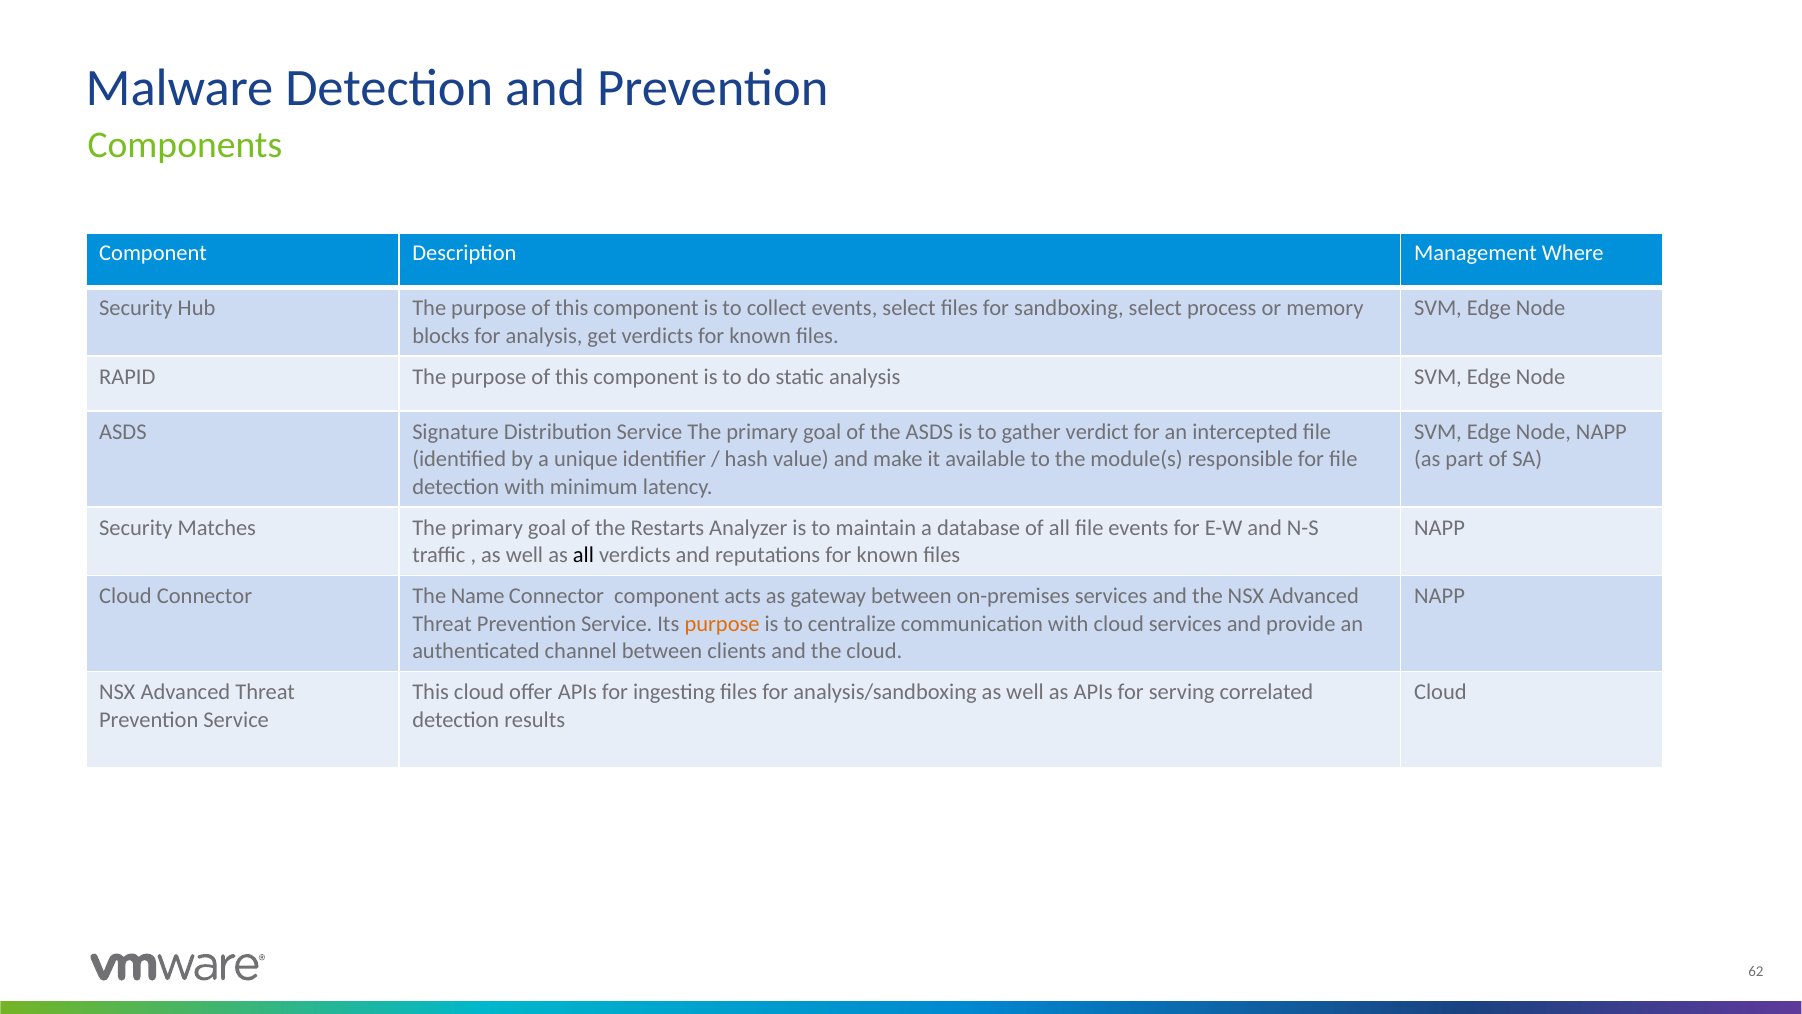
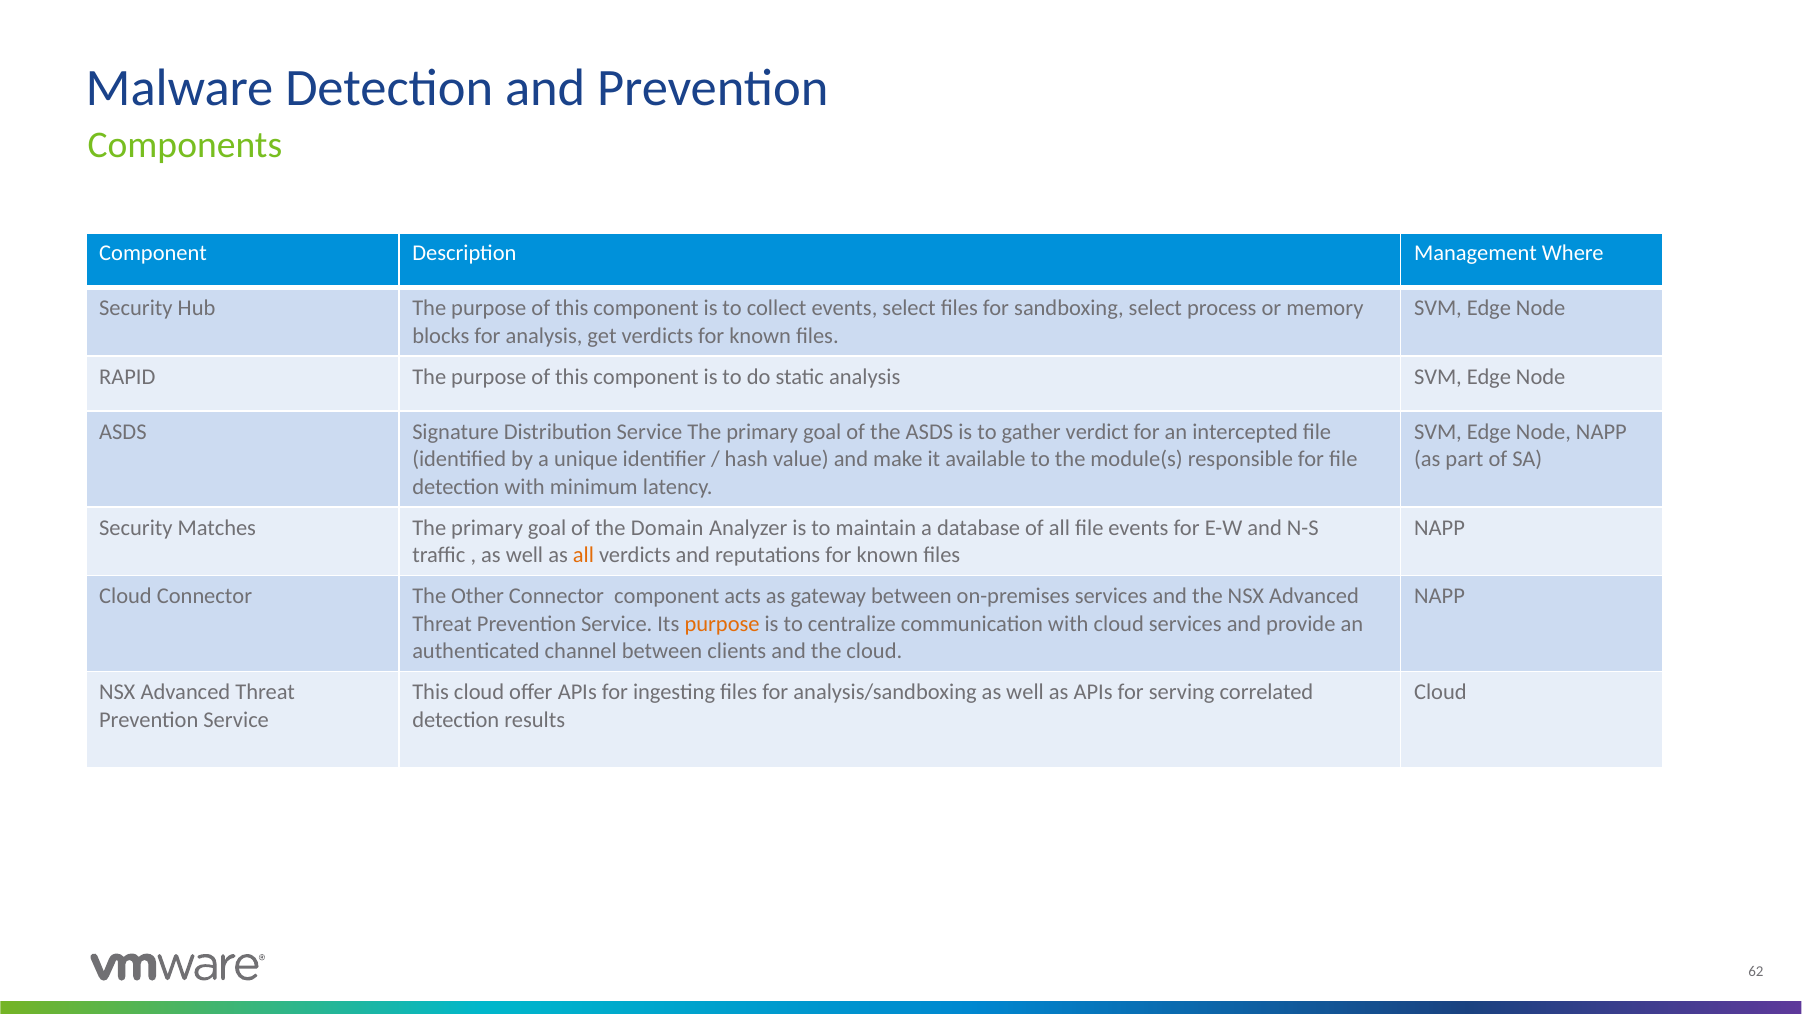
Restarts: Restarts -> Domain (667, 527)
all colour: black -> orange (583, 555)
Name: Name -> Other (478, 596)
